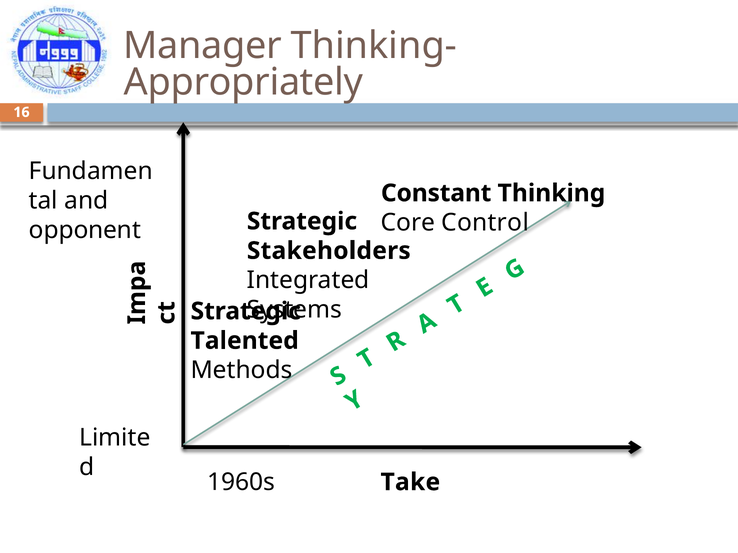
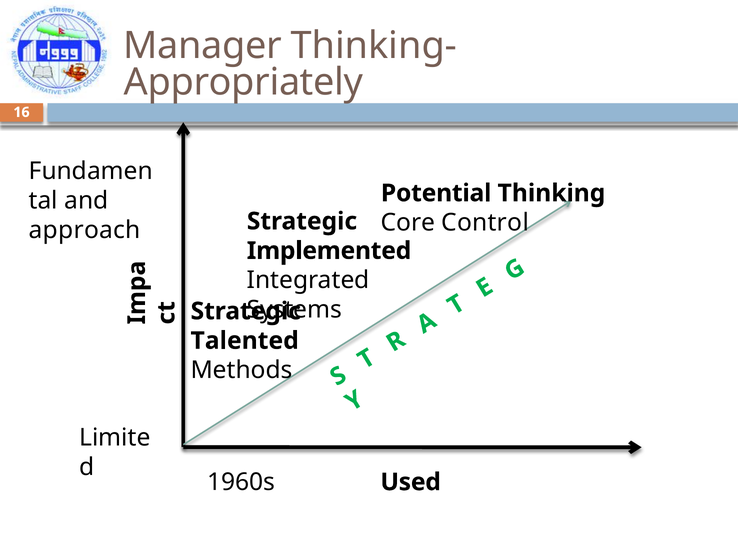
Constant: Constant -> Potential (436, 193)
opponent: opponent -> approach (85, 230)
Stakeholders: Stakeholders -> Implemented (329, 251)
Take: Take -> Used (411, 483)
